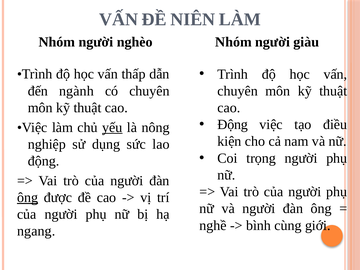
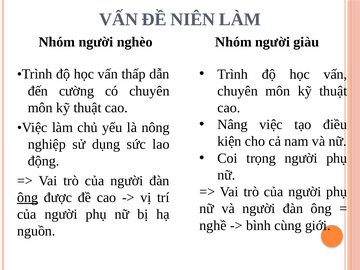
ngành: ngành -> cường (77, 91)
Động: Động -> Nâng (233, 125)
yếu underline: present -> none (112, 127)
ngang: ngang -> nguồn (36, 231)
